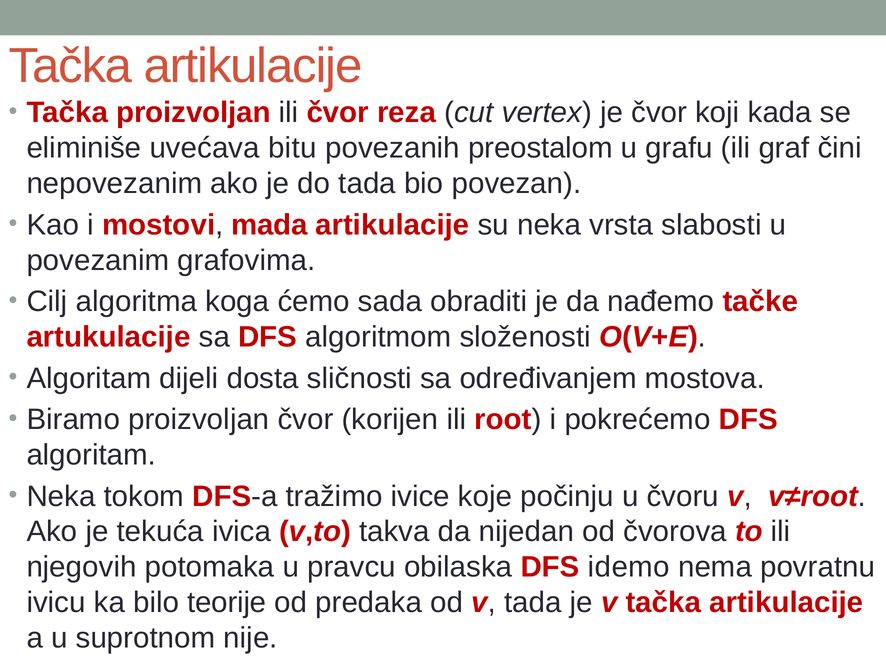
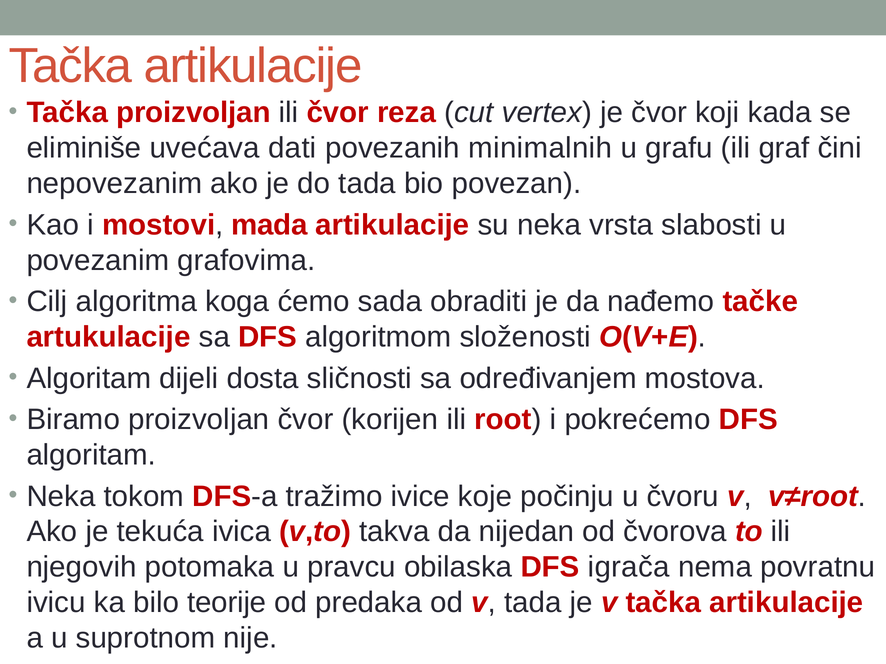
bitu: bitu -> dati (292, 148)
preostalom: preostalom -> minimalnih (540, 148)
idemo: idemo -> igrača (629, 568)
